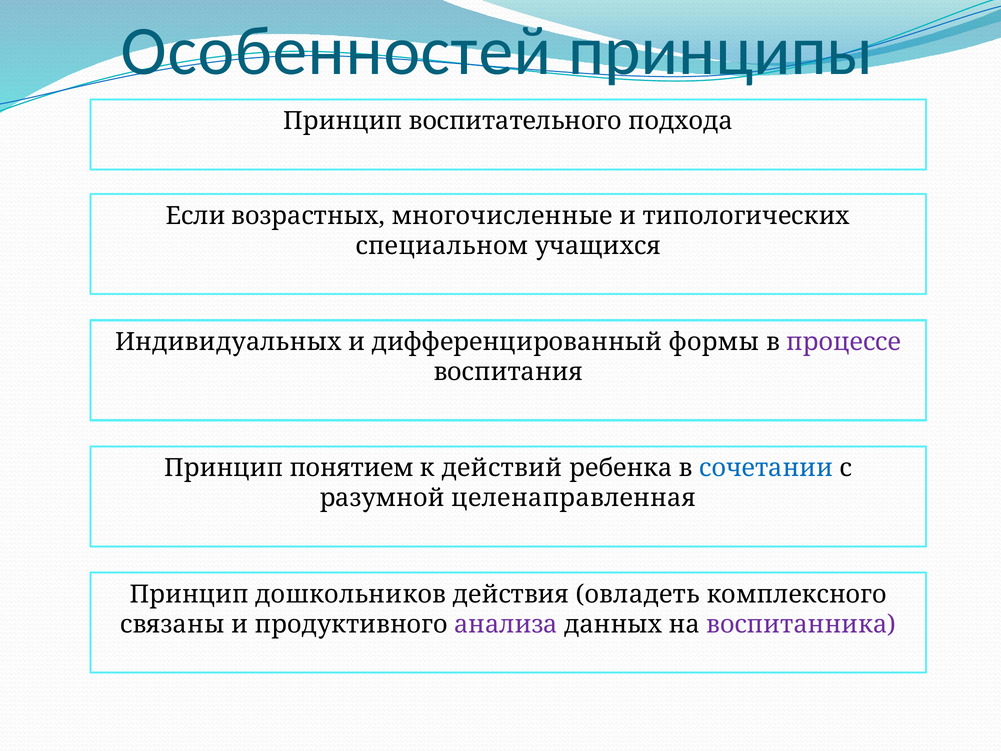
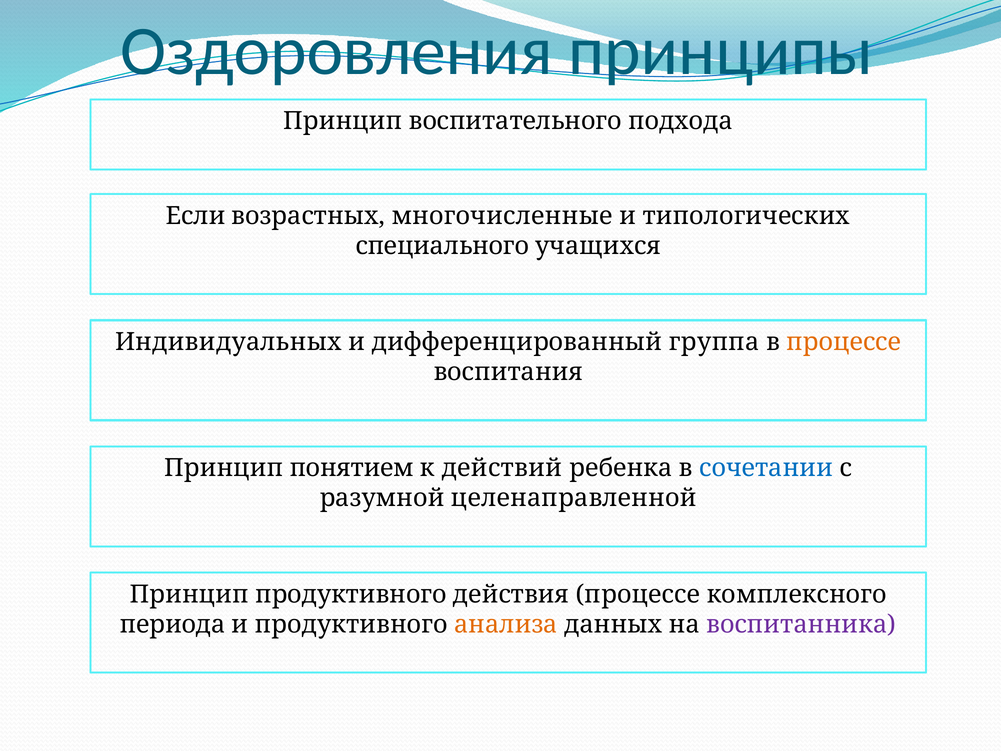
Особенностей: Особенностей -> Оздоровления (337, 52)
специальном: специальном -> специального (442, 246)
формы: формы -> группа (714, 342)
процессе colour: purple -> orange (844, 342)
целенаправленная: целенаправленная -> целенаправленной (574, 498)
Принцип дошкольников: дошкольников -> продуктивного (351, 594)
действия овладеть: овладеть -> процессе (638, 594)
связаны: связаны -> периода (173, 624)
анализа colour: purple -> orange (506, 624)
